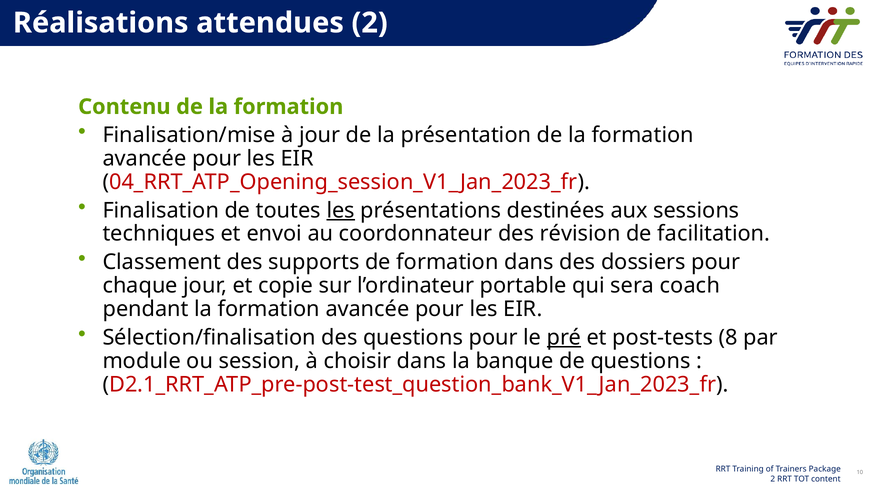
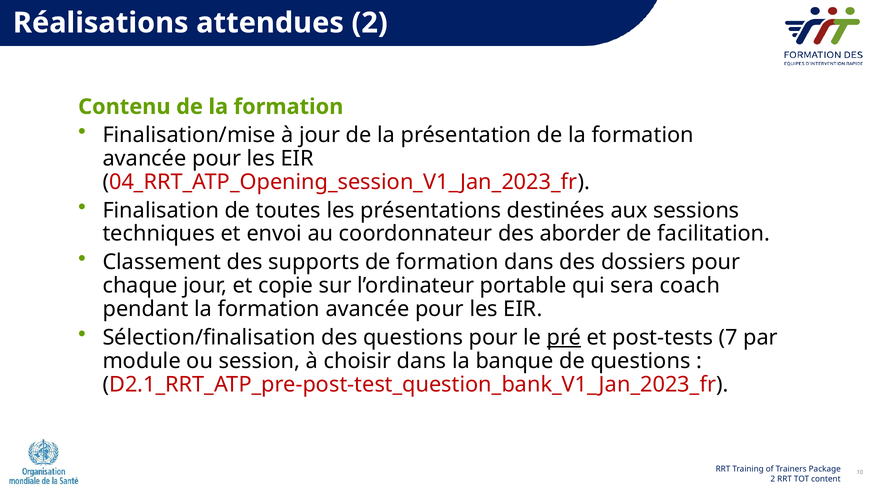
les underline: present -> none (341, 211)
révision: révision -> aborder (580, 234)
8: 8 -> 7 (728, 338)
